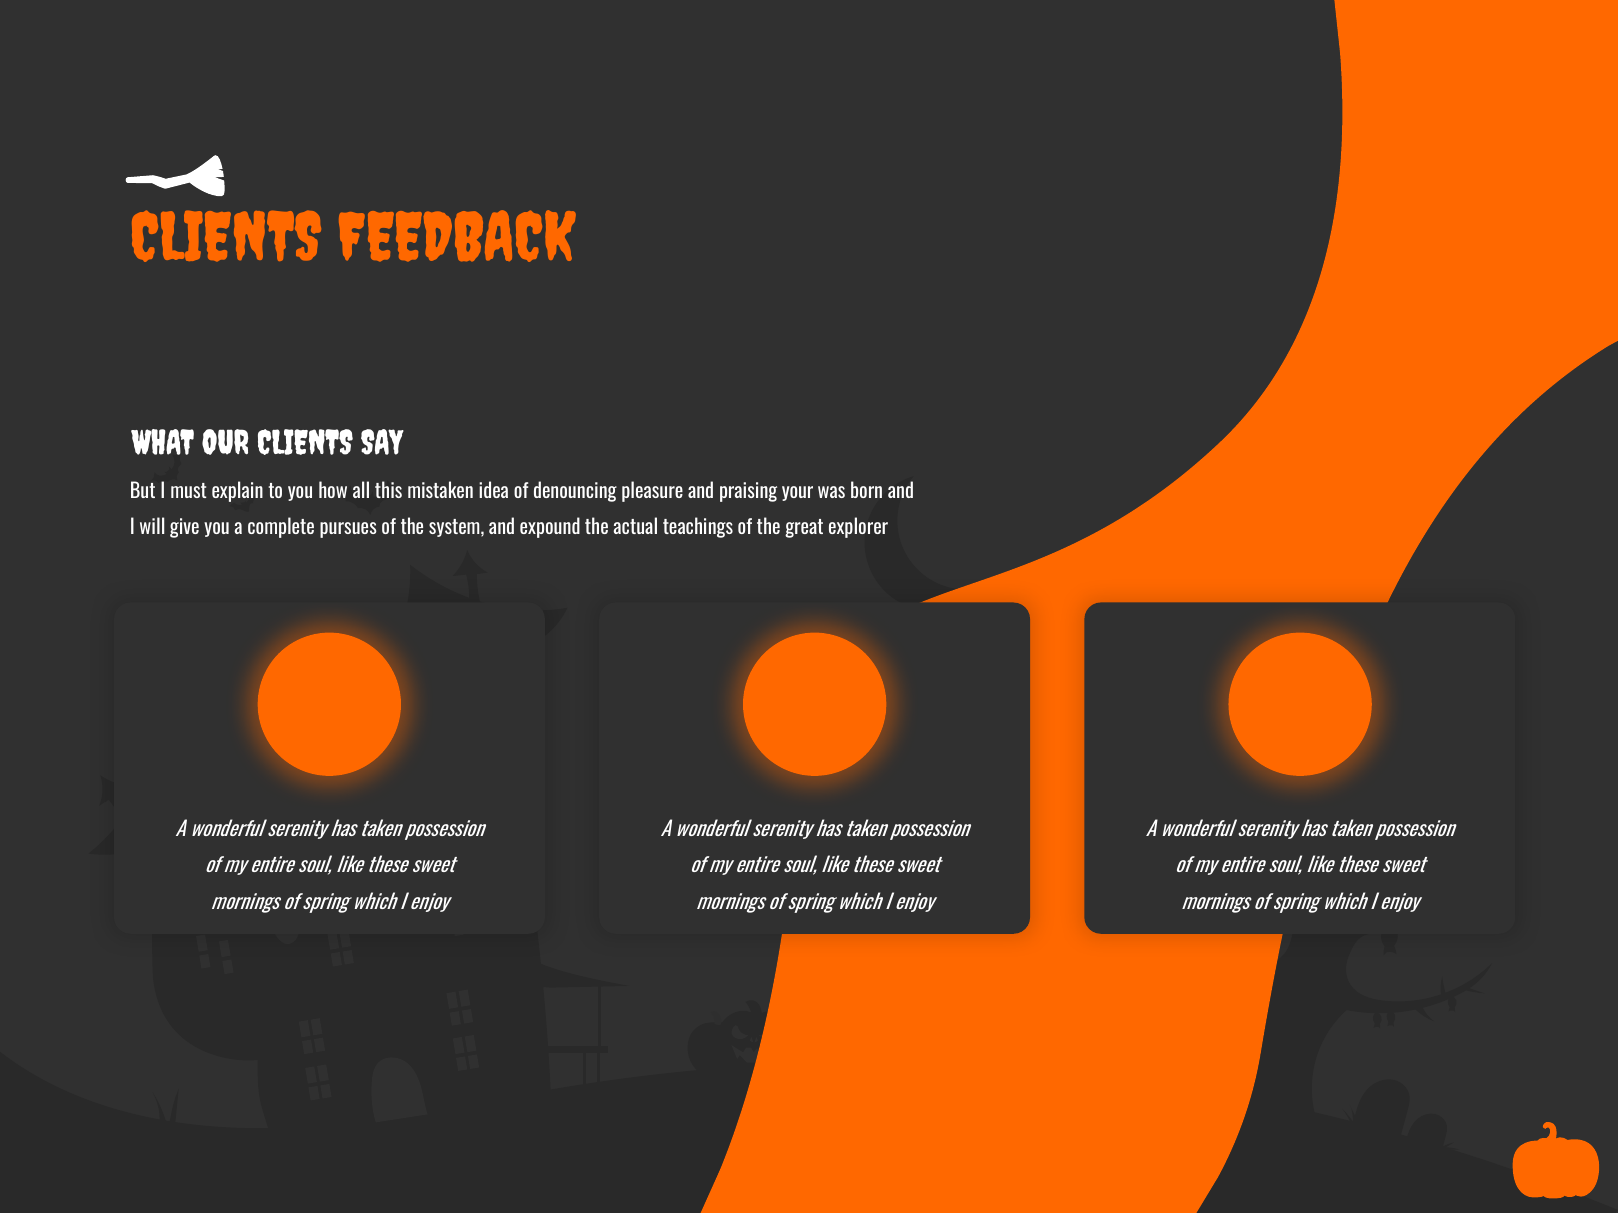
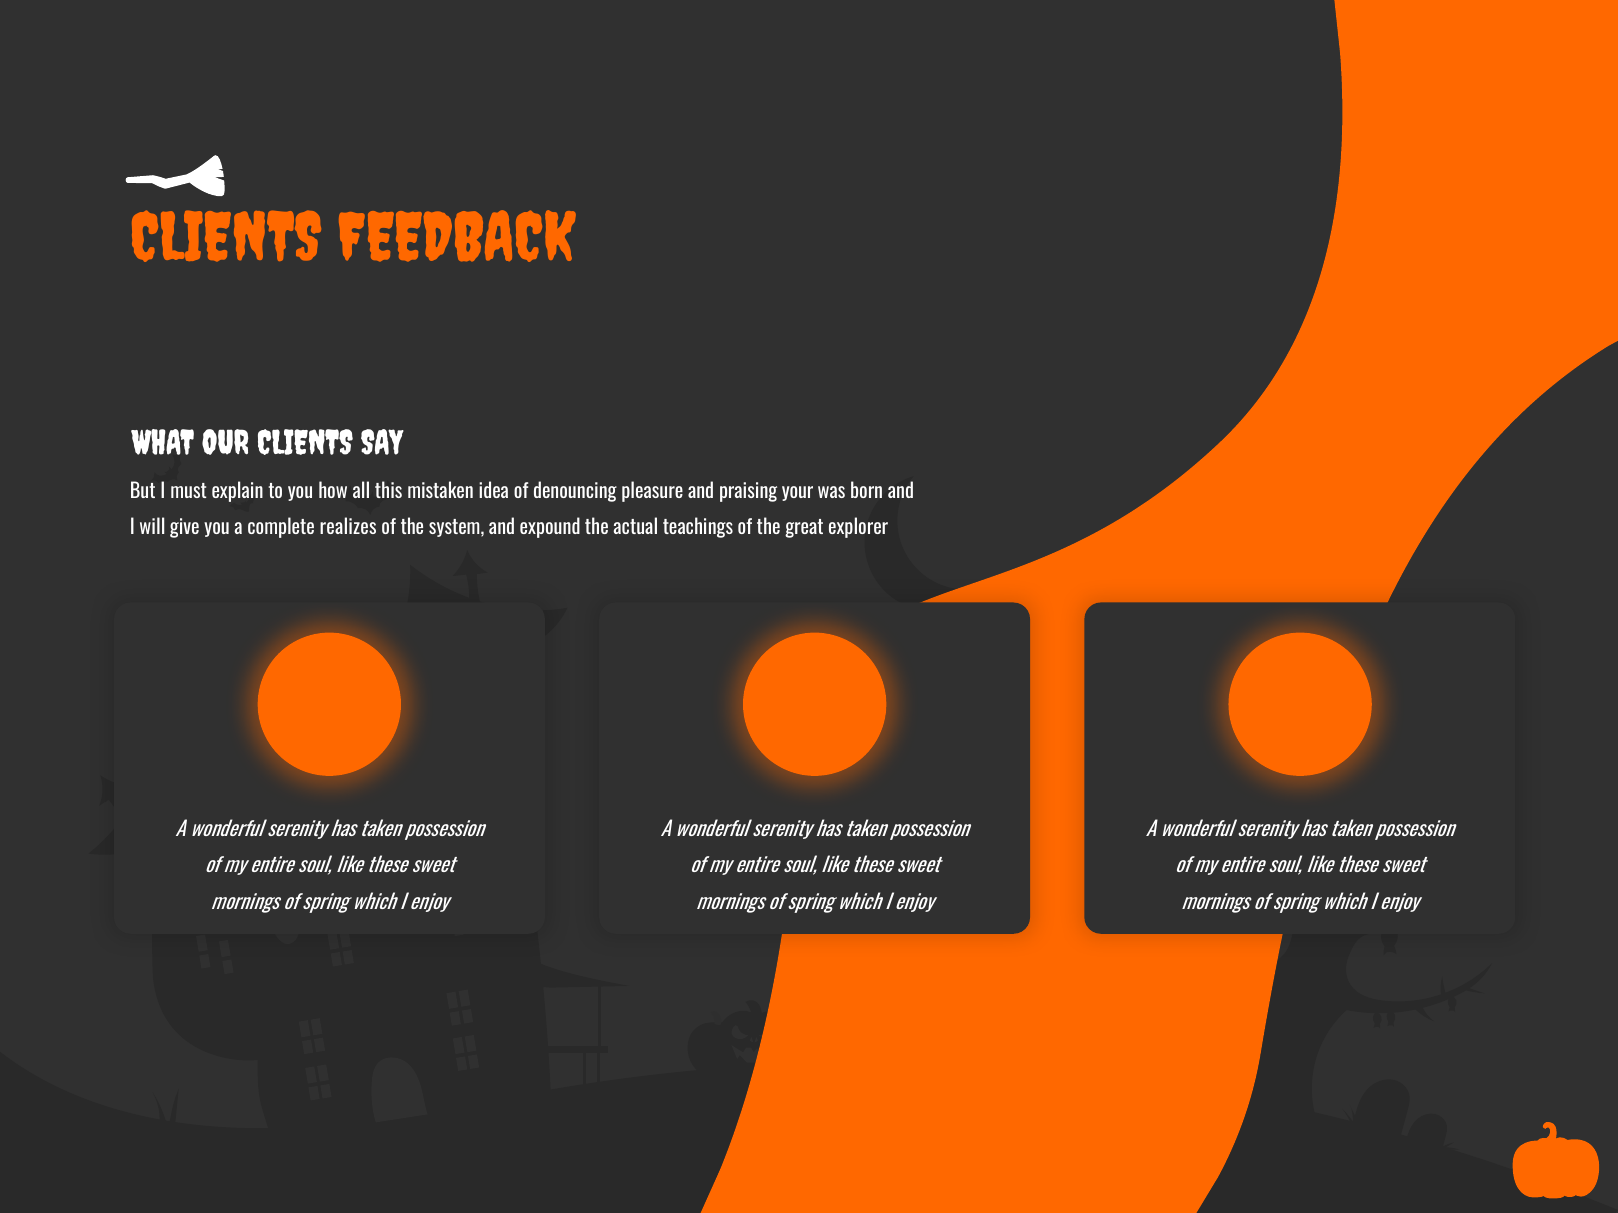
pursues: pursues -> realizes (348, 528)
